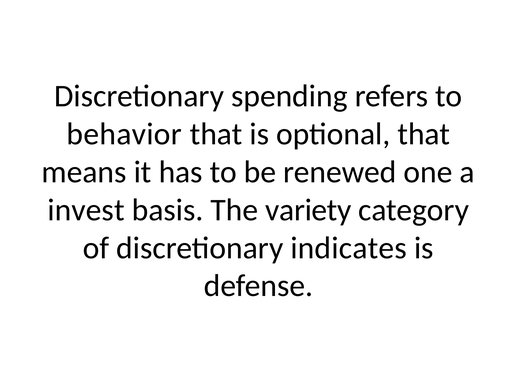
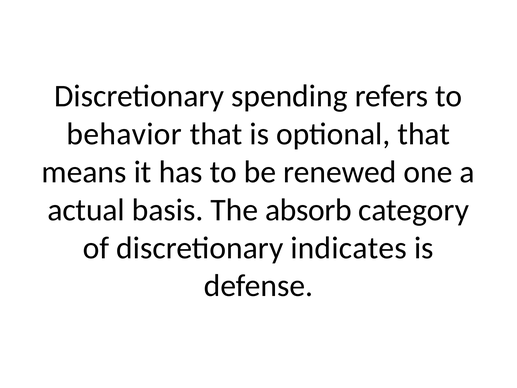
invest: invest -> actual (86, 210)
variety: variety -> absorb (308, 210)
